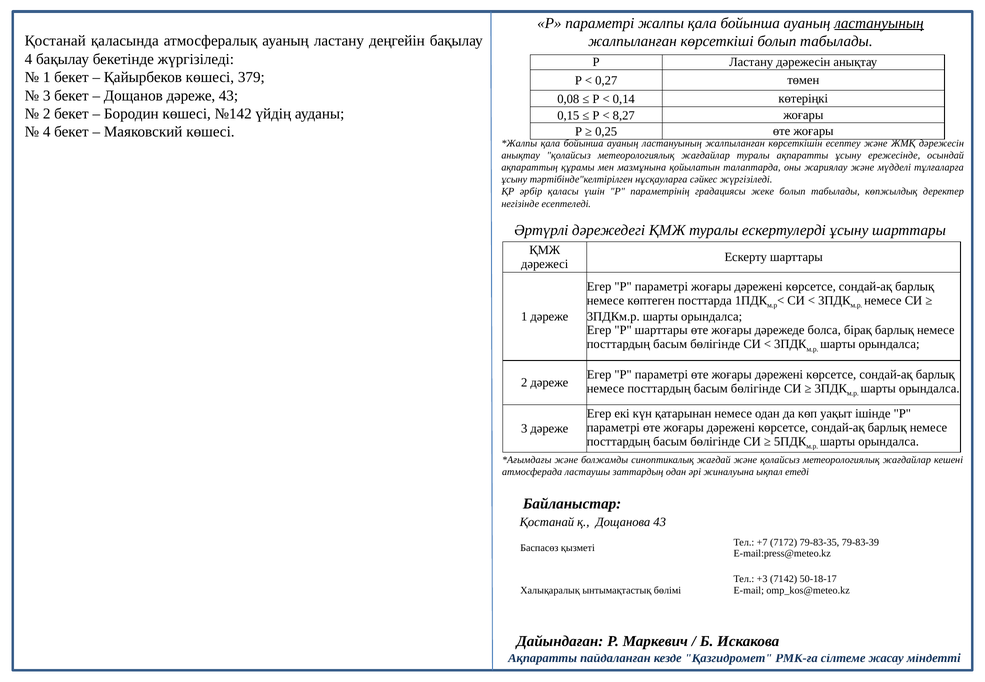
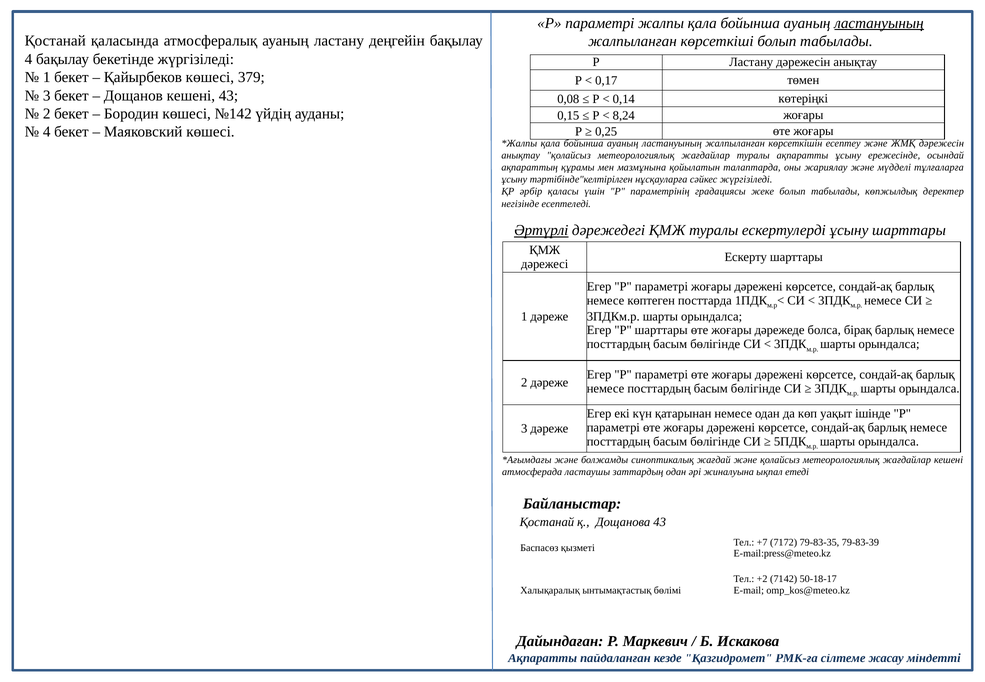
0,27: 0,27 -> 0,17 (606, 81)
Дощанов дәреже: дәреже -> кешені (191, 96)
8,27: 8,27 -> 8,24 (624, 115)
Әртүрлі underline: none -> present (541, 230)
+3: +3 -> +2 (762, 579)
